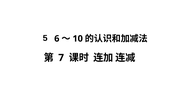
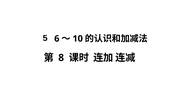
7: 7 -> 8 (61, 58)
